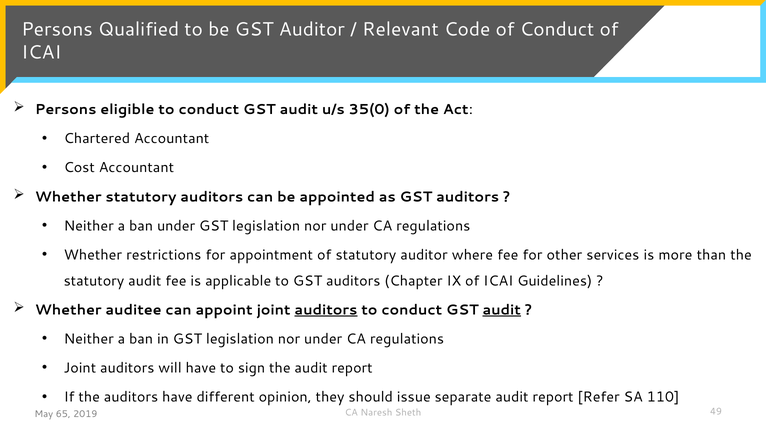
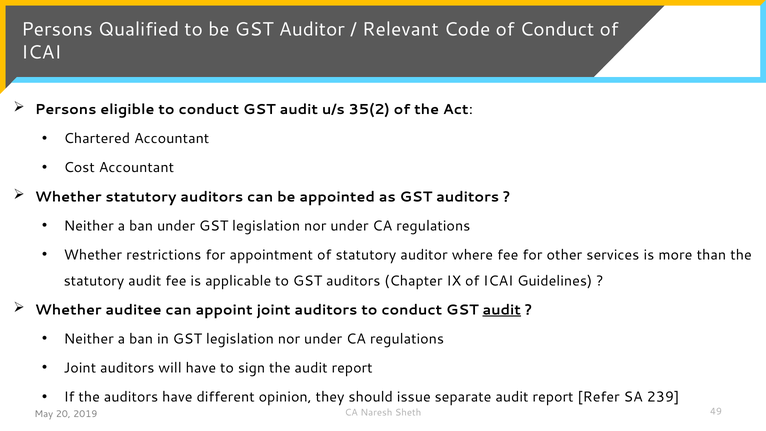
35(0: 35(0 -> 35(2 (369, 110)
auditors underline: present -> none (326, 310)
110: 110 -> 239 (663, 397)
65: 65 -> 20 (63, 414)
